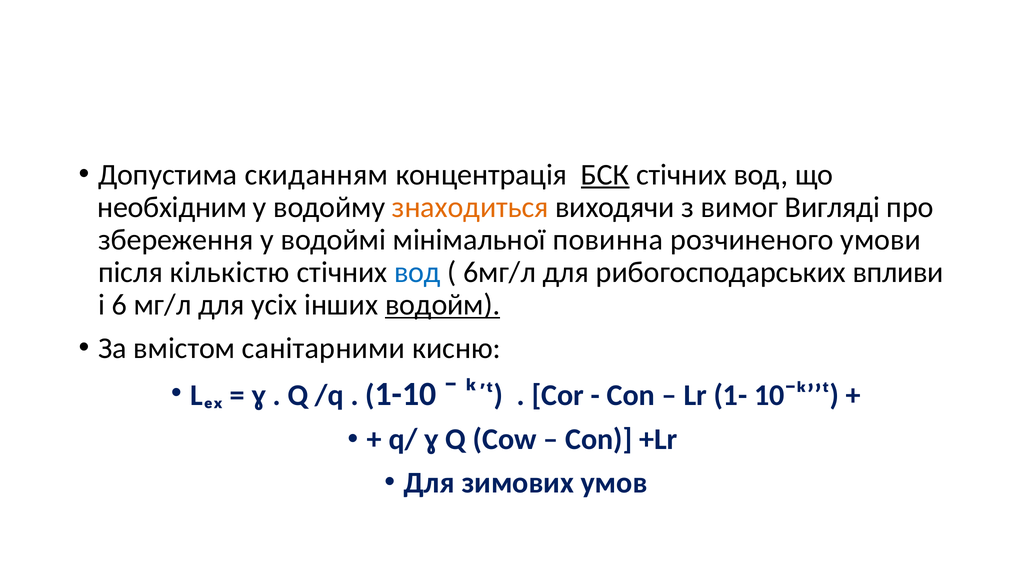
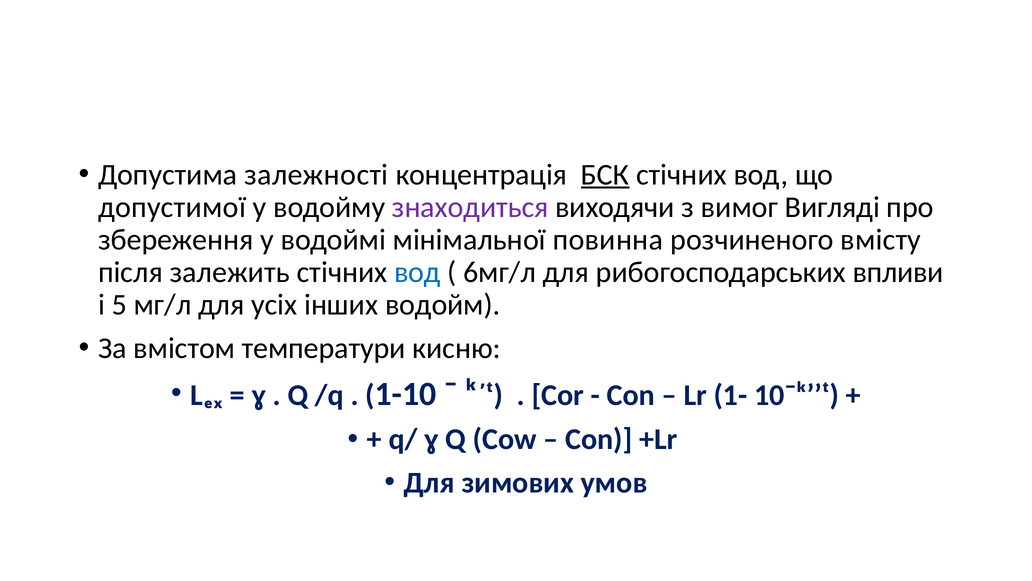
скиданням: скиданням -> залежності (316, 174)
необхідним: необхідним -> допустимої (172, 207)
знаходиться colour: orange -> purple (470, 207)
умови: умови -> вмісту (881, 240)
кількістю: кількістю -> залежить (230, 272)
6: 6 -> 5 (119, 305)
водойм underline: present -> none (443, 305)
санітарними: санітарними -> температури (324, 348)
